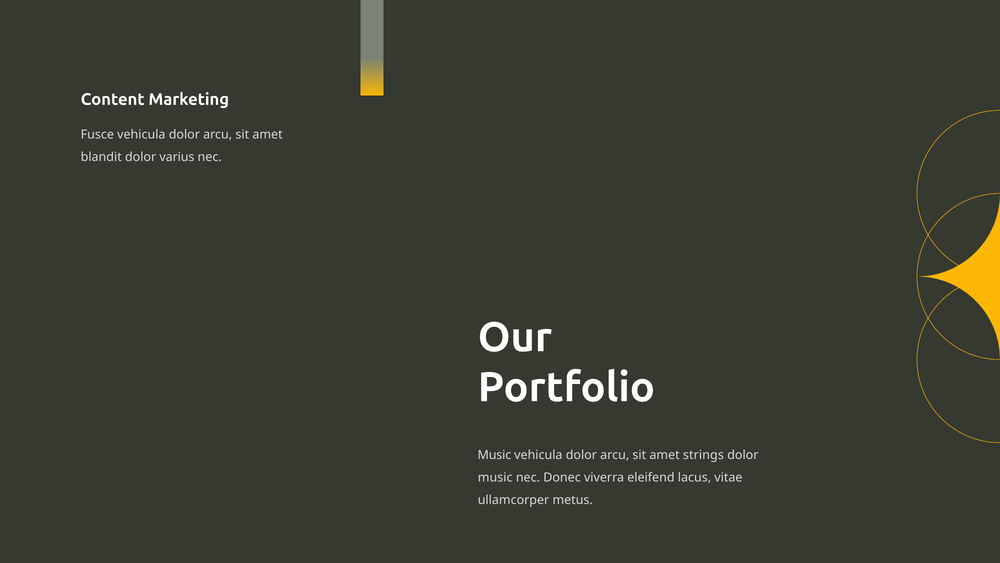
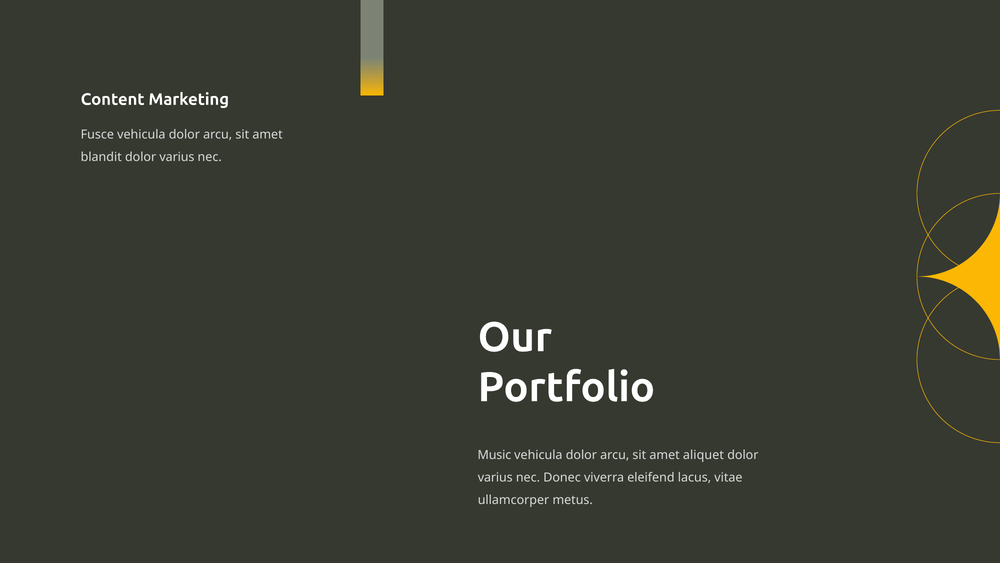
strings: strings -> aliquet (703, 455)
music: music -> varius (495, 477)
